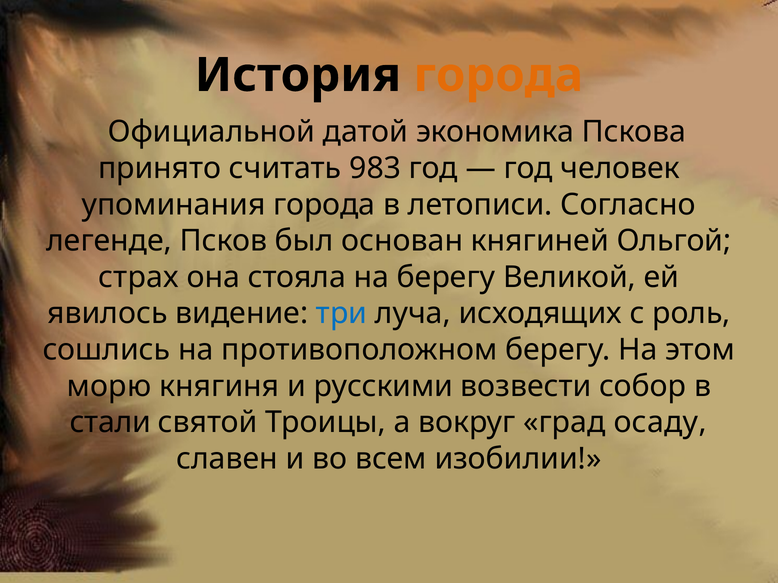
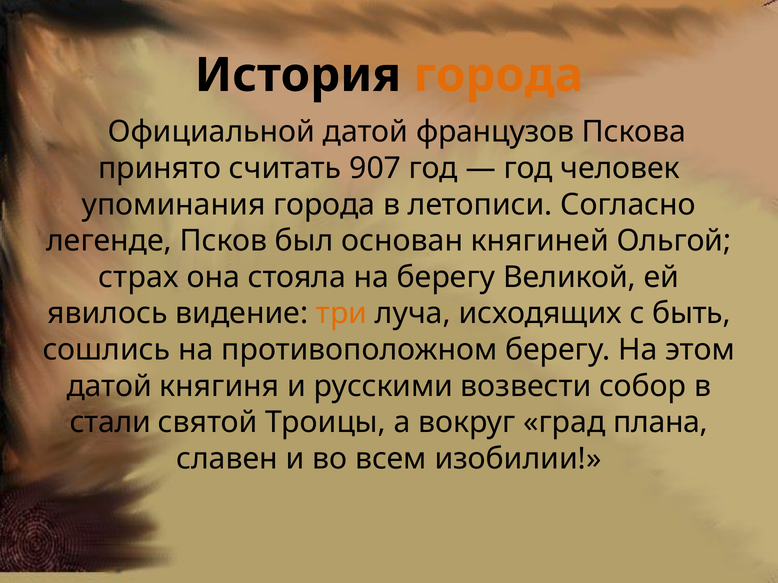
экономика: экономика -> французов (495, 132)
983: 983 -> 907 (375, 168)
три colour: blue -> orange (342, 314)
роль: роль -> быть (692, 314)
морю: морю -> датой (109, 386)
осаду: осаду -> плана (661, 423)
